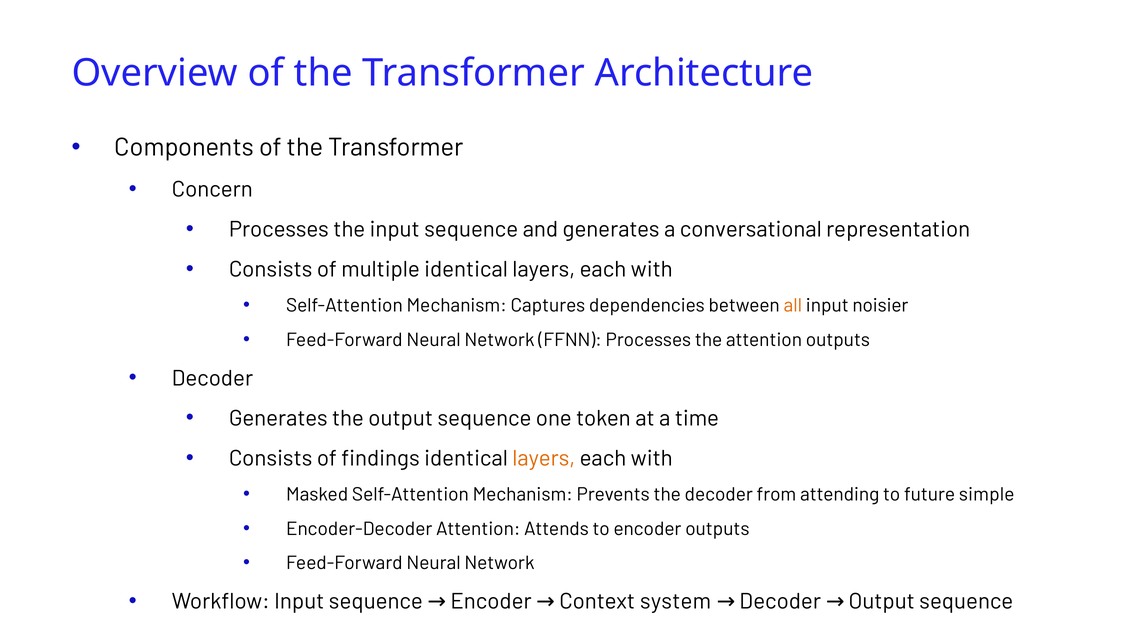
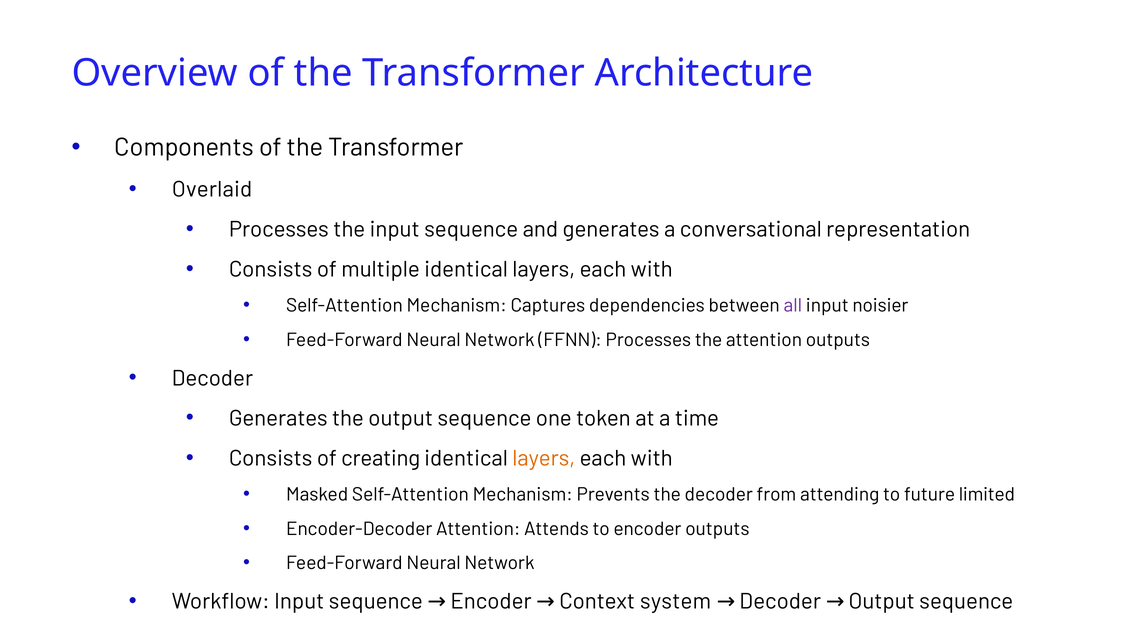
Concern: Concern -> Overlaid (212, 189)
all colour: orange -> purple (793, 305)
findings: findings -> creating (381, 458)
simple: simple -> limited (987, 494)
